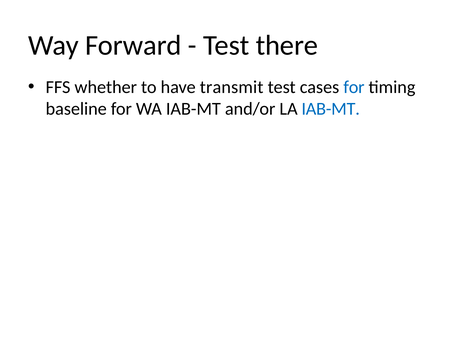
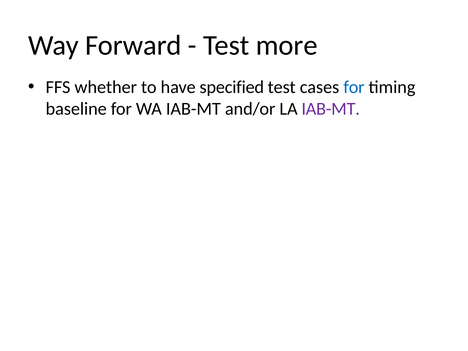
there: there -> more (287, 45)
transmit: transmit -> specified (232, 87)
IAB-MT colour: blue -> purple (331, 109)
